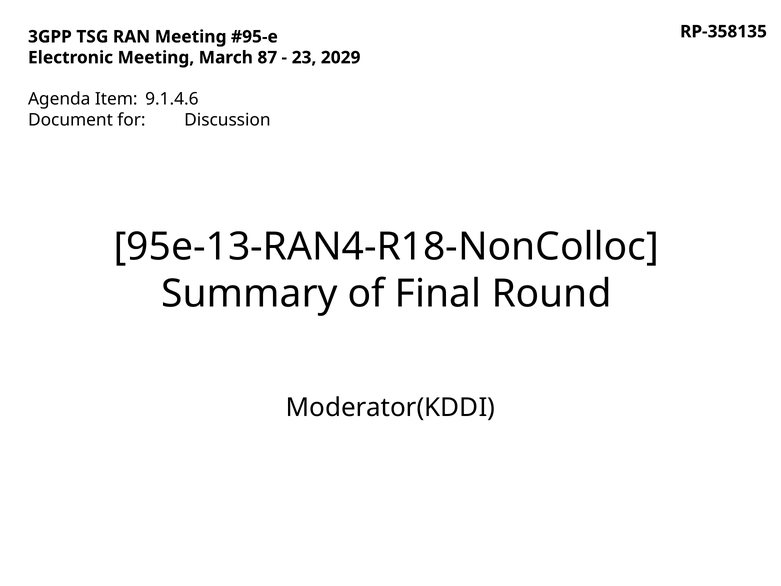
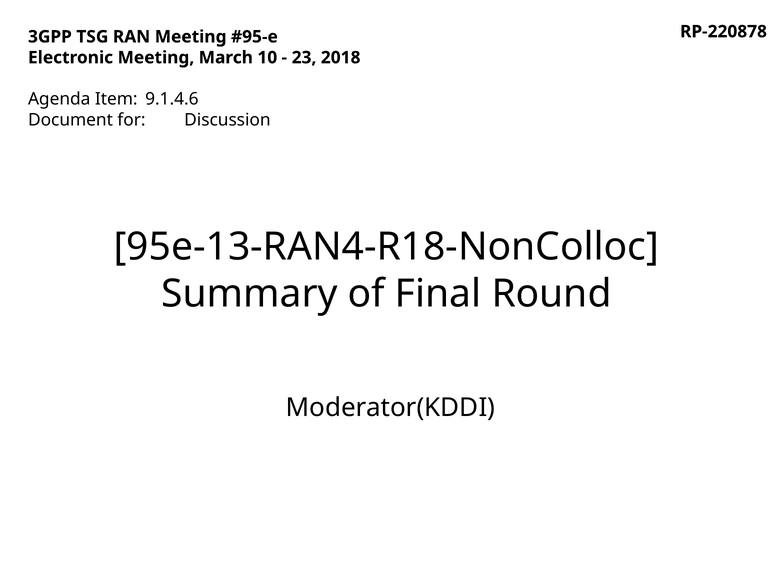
RP-358135: RP-358135 -> RP-220878 (724, 32)
87: 87 -> 10 (267, 58)
2029: 2029 -> 2018 (341, 58)
